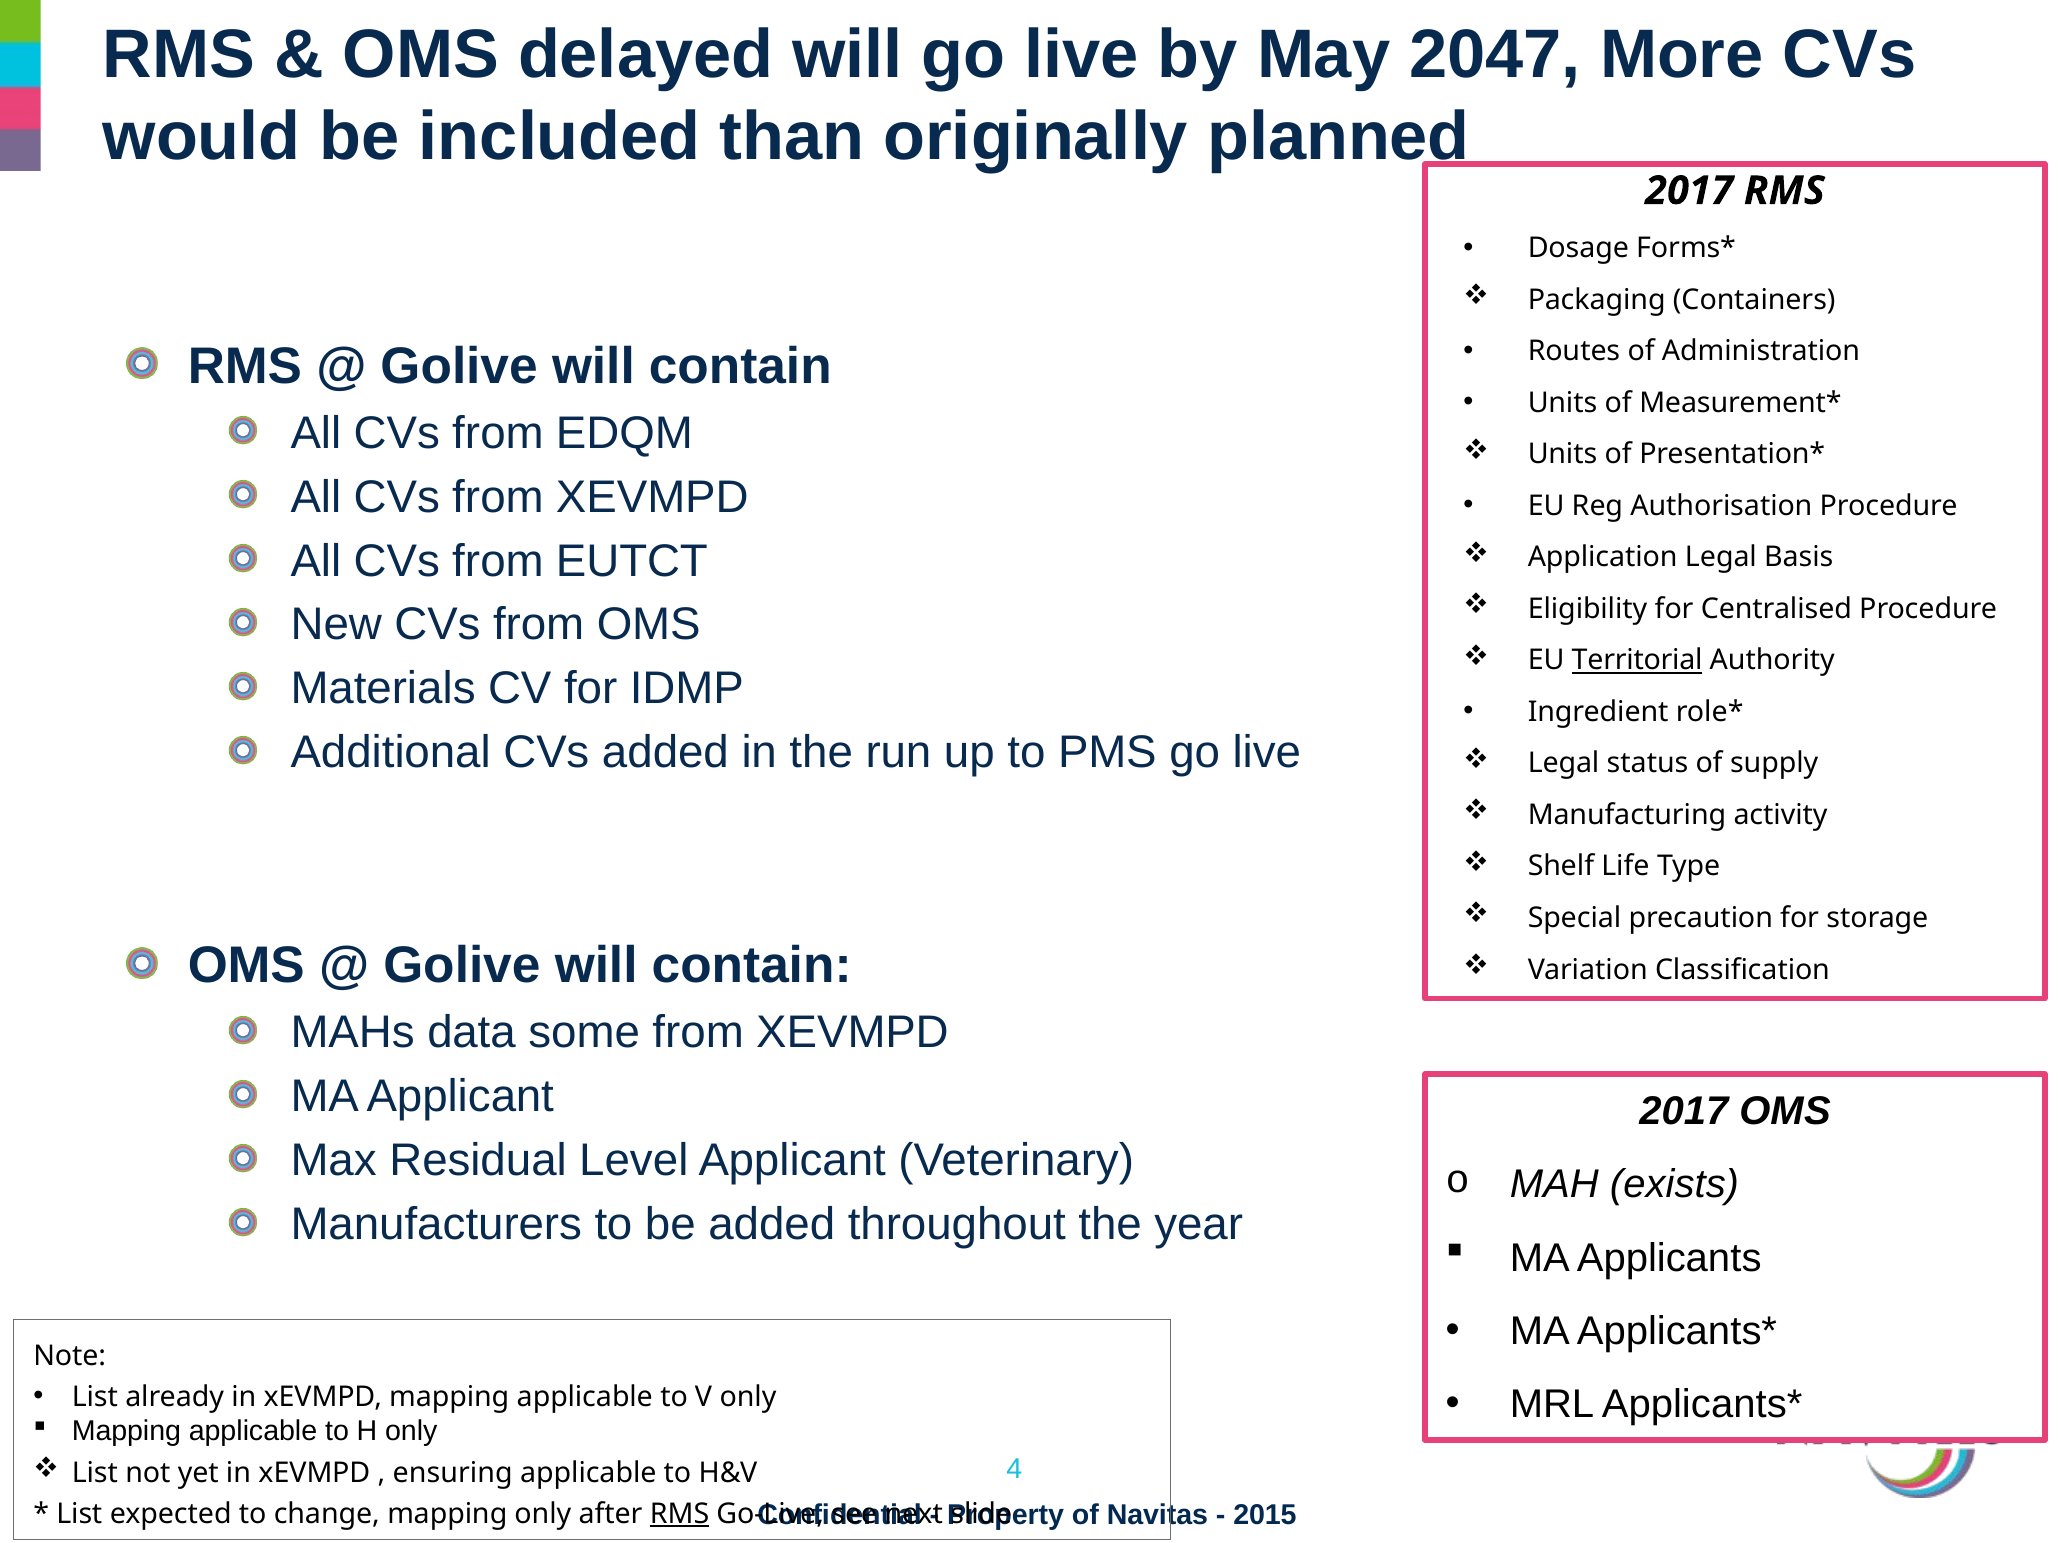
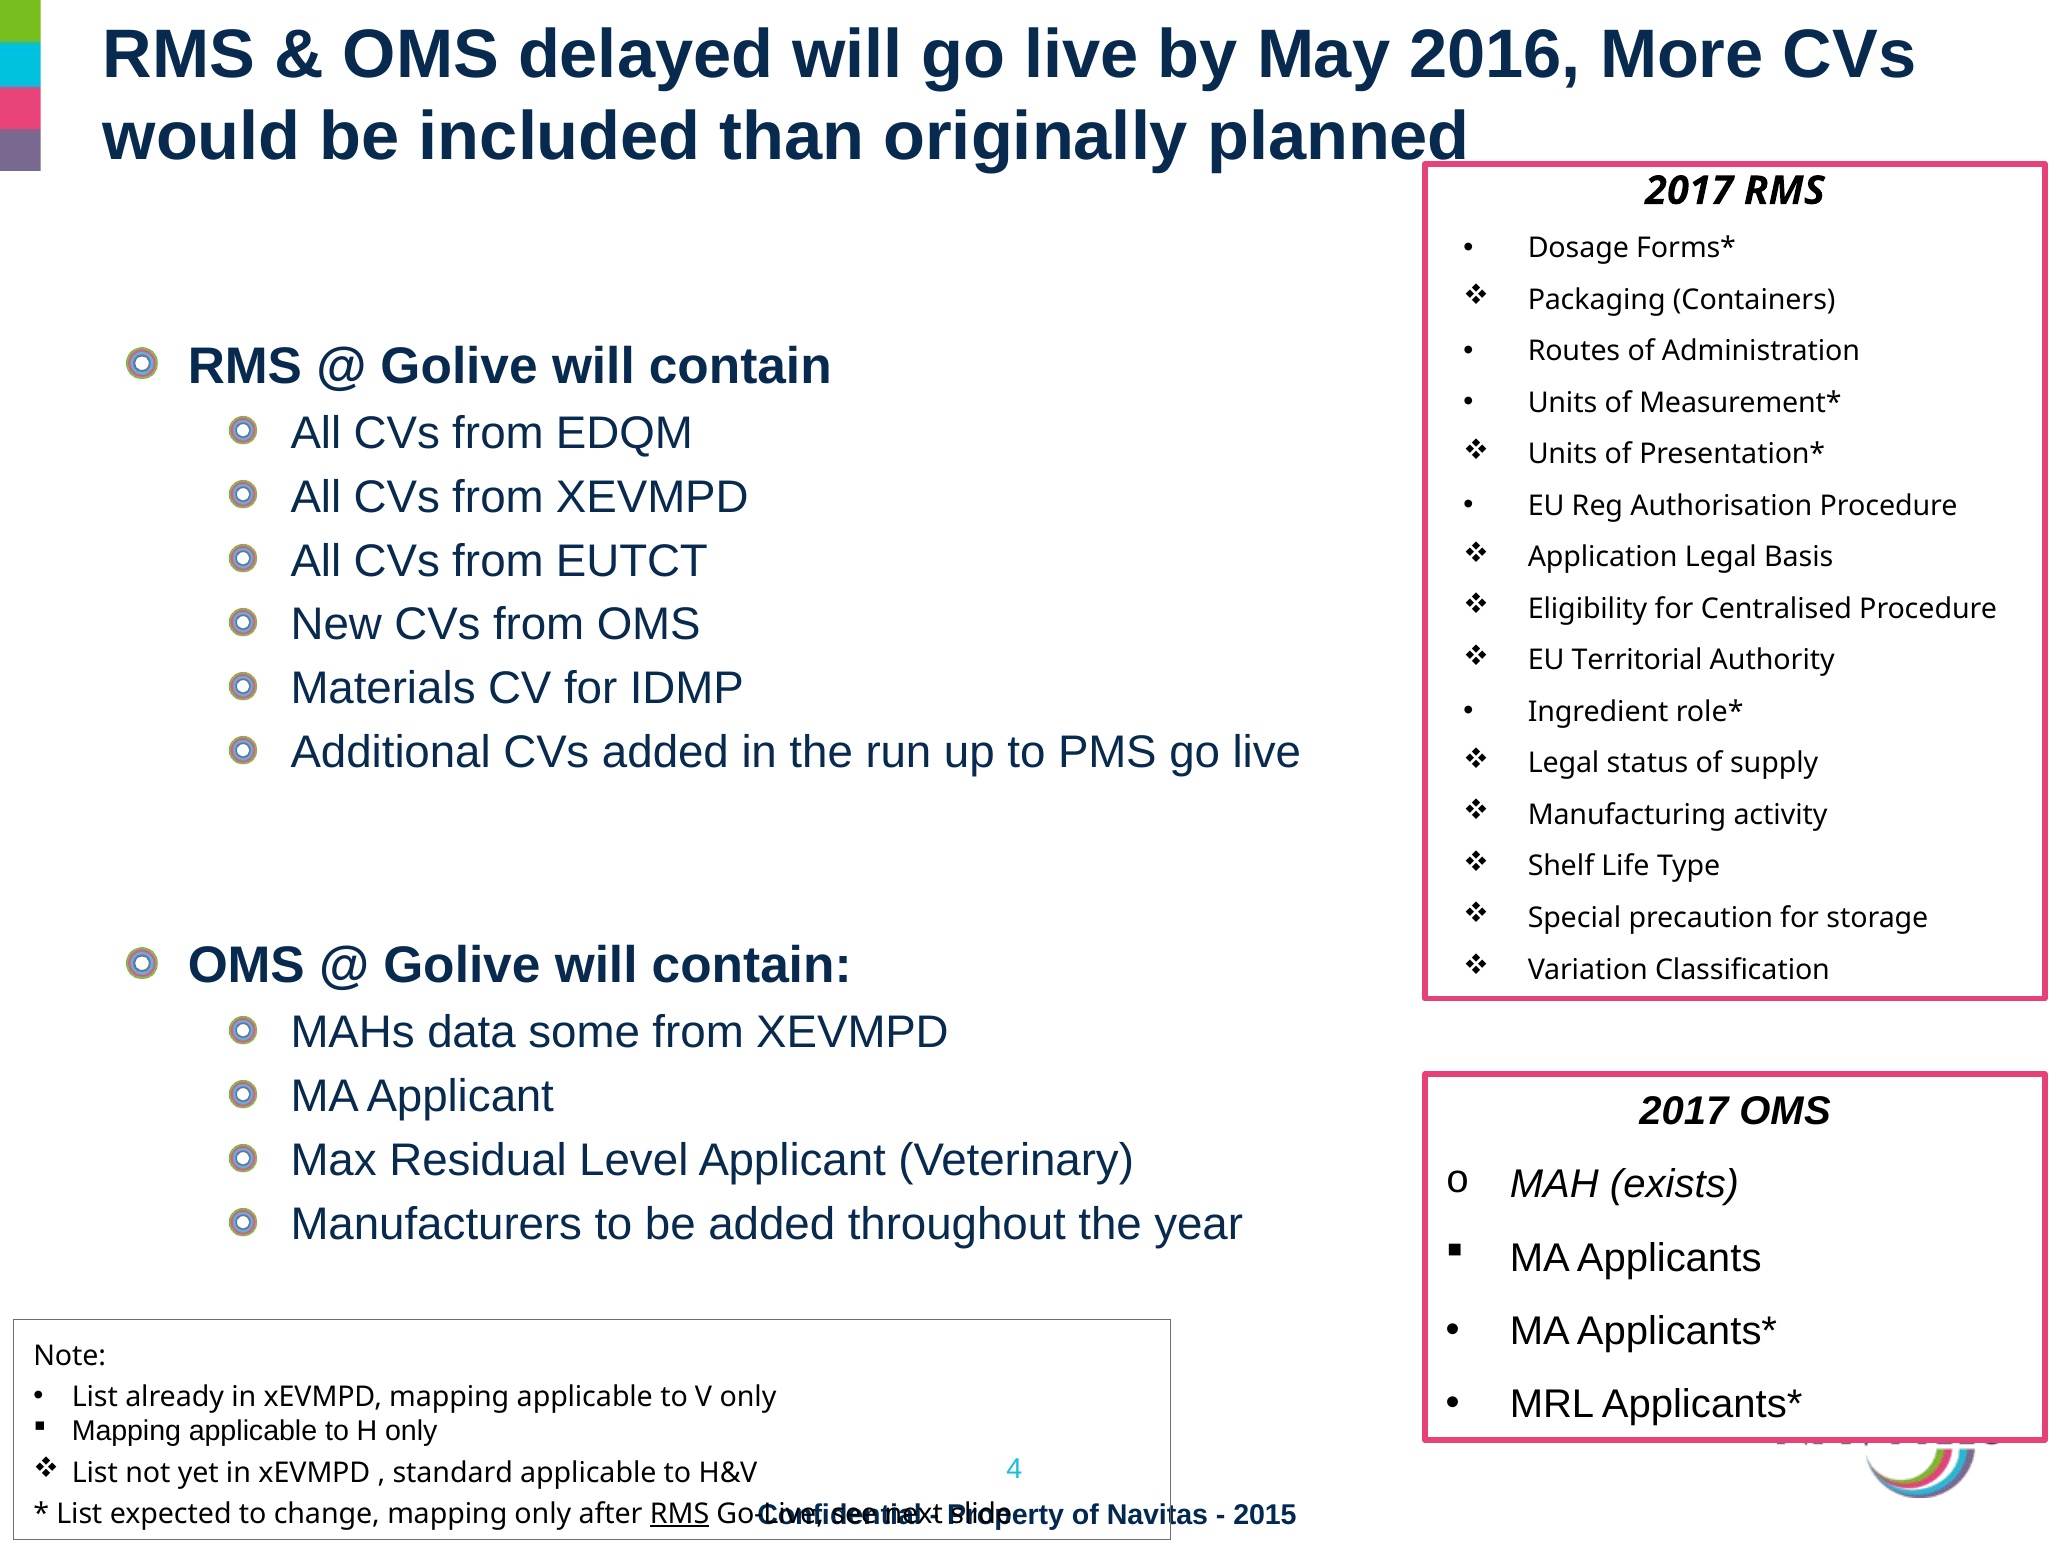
2047: 2047 -> 2016 (1495, 54)
Territorial underline: present -> none (1637, 661)
ensuring: ensuring -> standard (453, 1473)
